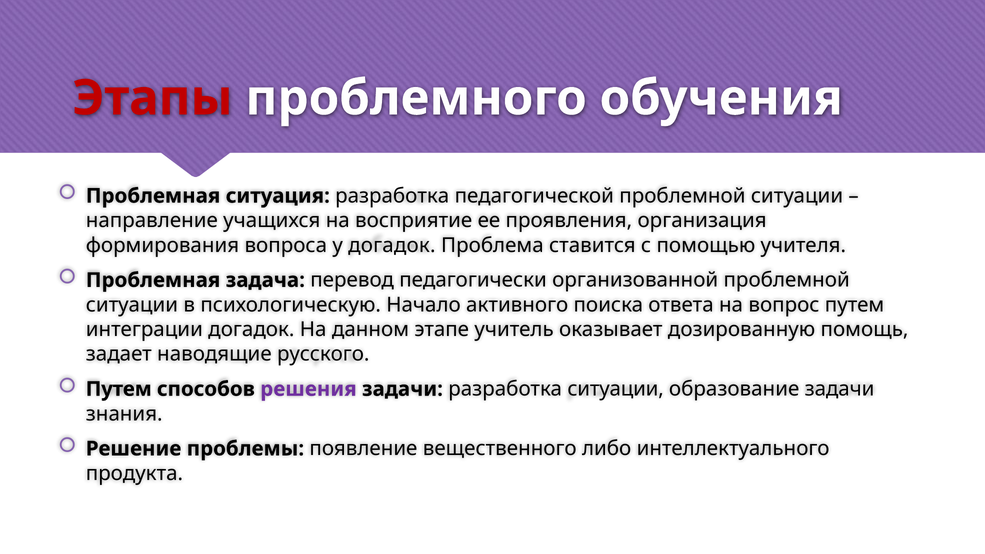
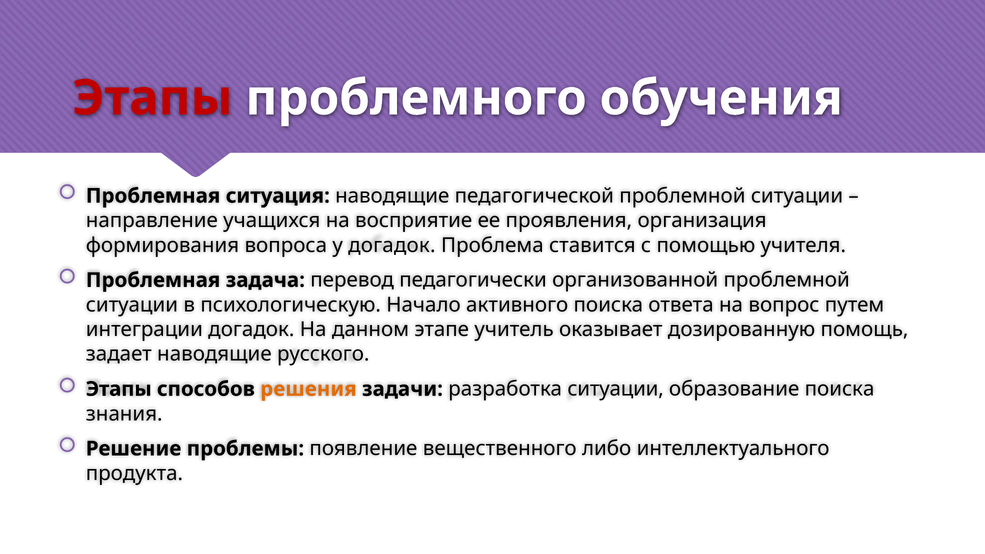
ситуация разработка: разработка -> наводящие (392, 196)
Путем: Путем -> Этапы (119, 389)
решения colour: purple -> orange (308, 389)
образование задачи: задачи -> поиска (840, 389)
